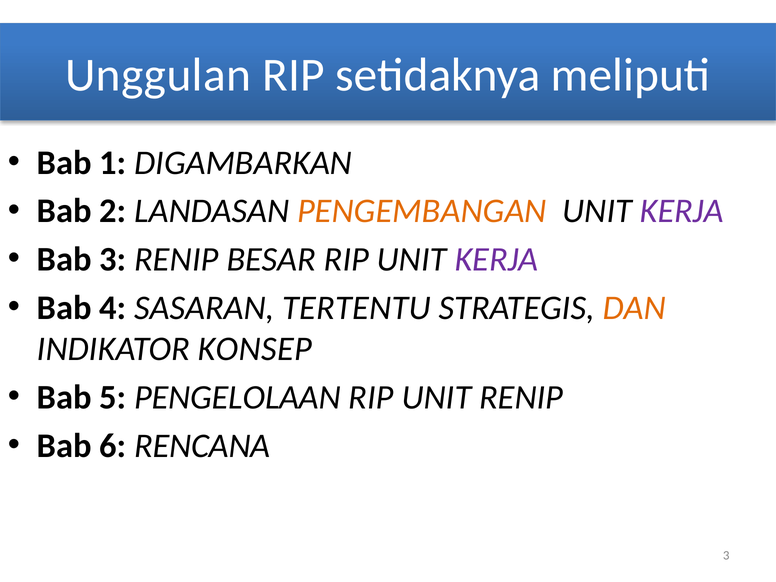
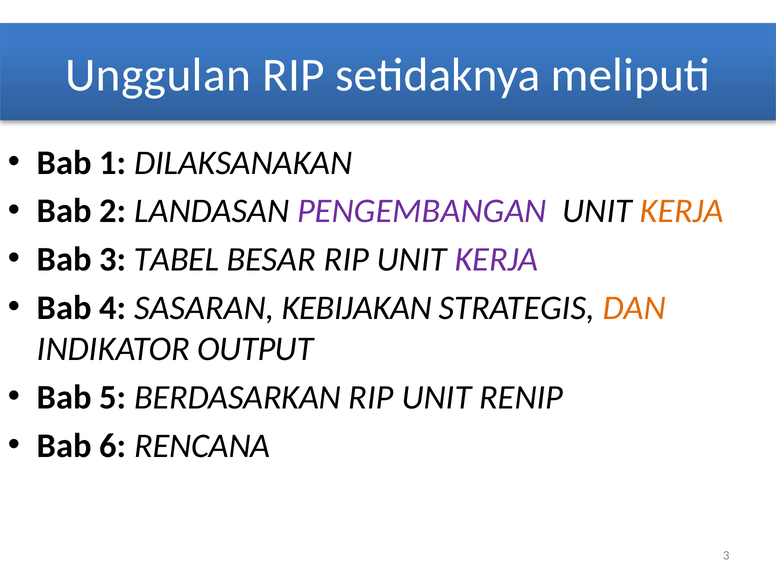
DIGAMBARKAN: DIGAMBARKAN -> DILAKSANAKAN (243, 163)
PENGEMBANGAN colour: orange -> purple (422, 211)
KERJA colour: purple -> orange (682, 211)
3 RENIP: RENIP -> TABEL (177, 259)
TERTENTU: TERTENTU -> KEBIJAKAN (357, 308)
KONSEP: KONSEP -> OUTPUT (255, 349)
PENGELOLAAN: PENGELOLAAN -> BERDASARKAN (238, 397)
